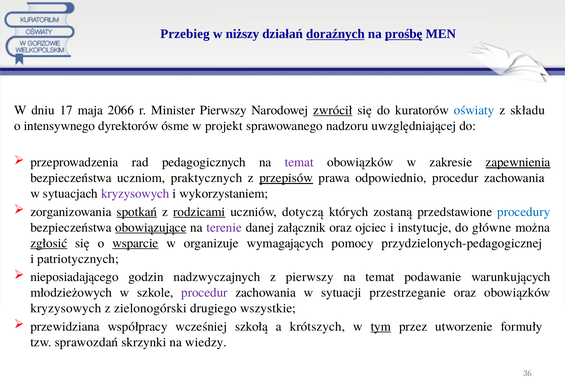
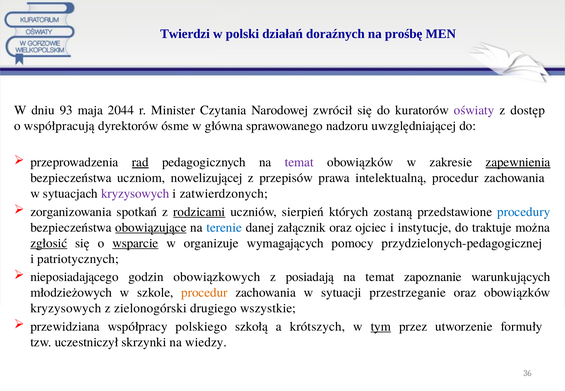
Przebieg: Przebieg -> Twierdzi (185, 34)
niższy: niższy -> polski (242, 34)
doraźnych underline: present -> none (335, 34)
prośbę underline: present -> none (404, 34)
17: 17 -> 93 (66, 110)
2066: 2066 -> 2044 (121, 110)
Minister Pierwszy: Pierwszy -> Czytania (223, 110)
zwrócił underline: present -> none (333, 110)
oświaty colour: blue -> purple (474, 110)
składu: składu -> dostęp (528, 110)
intensywnego: intensywnego -> współpracują (59, 126)
projekt: projekt -> główna (224, 126)
rad underline: none -> present (140, 162)
praktycznych: praktycznych -> nowelizującej (207, 178)
przepisów underline: present -> none (286, 178)
odpowiednio: odpowiednio -> intelektualną (391, 178)
wykorzystaniem: wykorzystaniem -> zatwierdzonych (224, 194)
spotkań underline: present -> none (137, 212)
dotyczą: dotyczą -> sierpień (303, 212)
terenie colour: purple -> blue (224, 228)
główne: główne -> traktuje (492, 228)
nadzwyczajnych: nadzwyczajnych -> obowiązkowych (217, 277)
z pierwszy: pierwszy -> posiadają (310, 277)
podawanie: podawanie -> zapoznanie (433, 277)
procedur colour: purple -> orange (204, 293)
wcześniej: wcześniej -> polskiego (201, 327)
sprawozdań: sprawozdań -> uczestniczył (87, 342)
